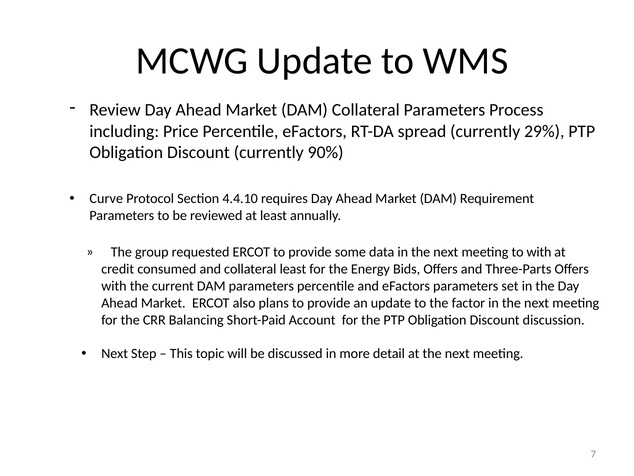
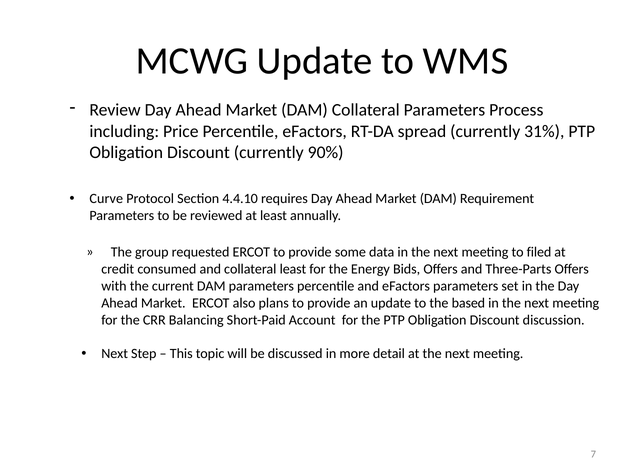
29%: 29% -> 31% (544, 131)
to with: with -> filed (539, 252)
factor: factor -> based (468, 303)
